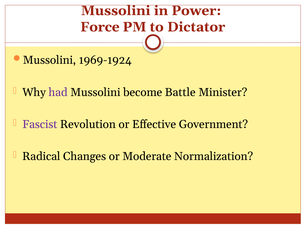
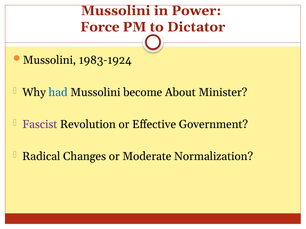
1969-1924: 1969-1924 -> 1983-1924 (105, 60)
had colour: purple -> blue (58, 92)
Battle: Battle -> About (180, 92)
